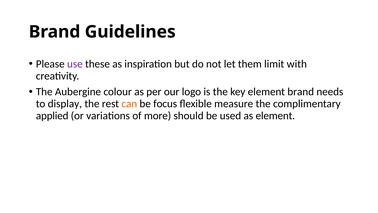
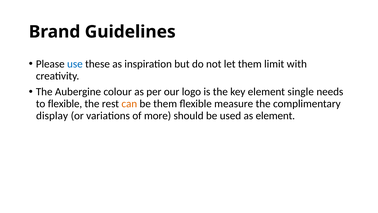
use colour: purple -> blue (75, 64)
element brand: brand -> single (301, 92)
to display: display -> flexible (65, 104)
be focus: focus -> them (165, 104)
applied: applied -> display (52, 115)
